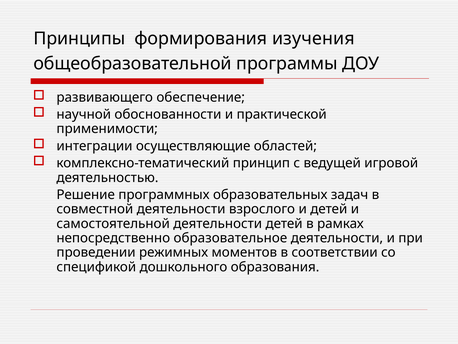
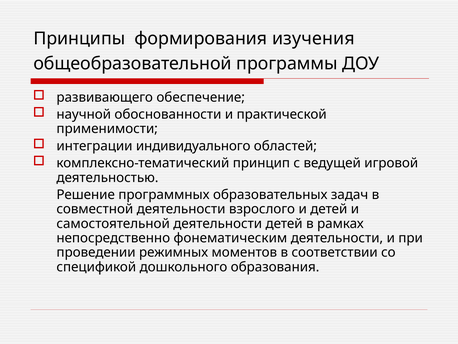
осуществляющие: осуществляющие -> индивидуального (193, 146)
образовательное: образовательное -> фонематическим (230, 238)
